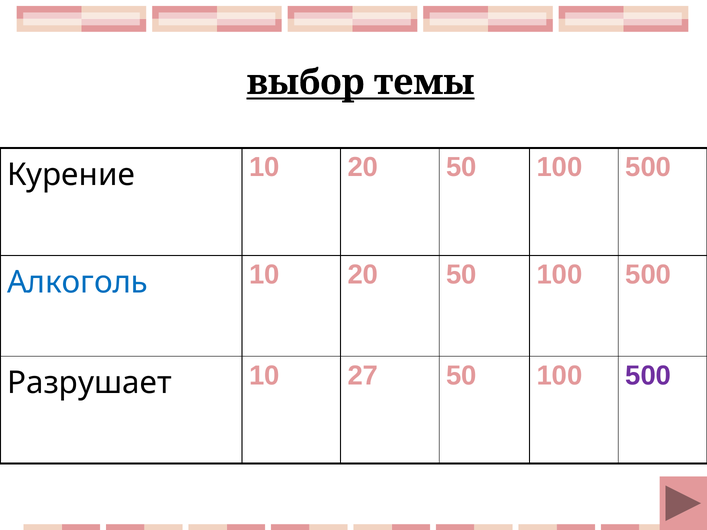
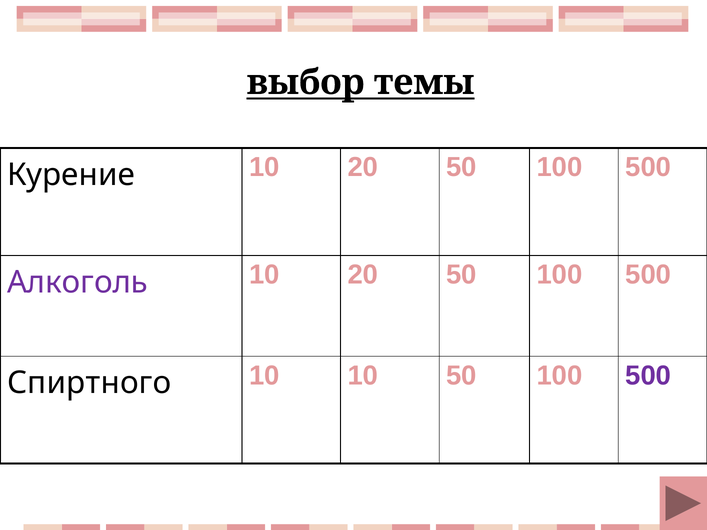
Алкоголь colour: blue -> purple (78, 282)
Разрушает: Разрушает -> Спиртного (89, 383)
10 27: 27 -> 10 (363, 376)
